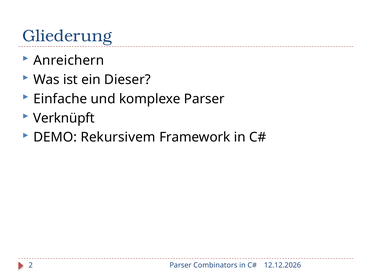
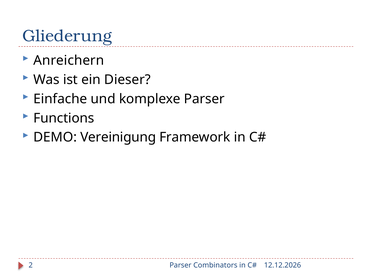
Verknüpft: Verknüpft -> Functions (64, 118)
Rekursivem: Rekursivem -> Vereinigung (118, 137)
